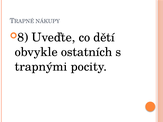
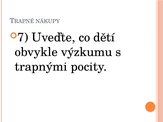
8: 8 -> 7 (23, 38)
ostatních: ostatních -> výzkumu (87, 52)
